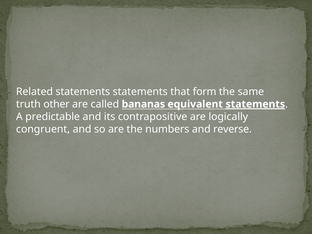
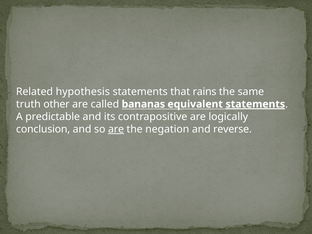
Related statements: statements -> hypothesis (83, 92)
form: form -> rains (205, 92)
congruent: congruent -> conclusion (43, 129)
are underline: none -> present (116, 129)
numbers: numbers -> negation (167, 129)
